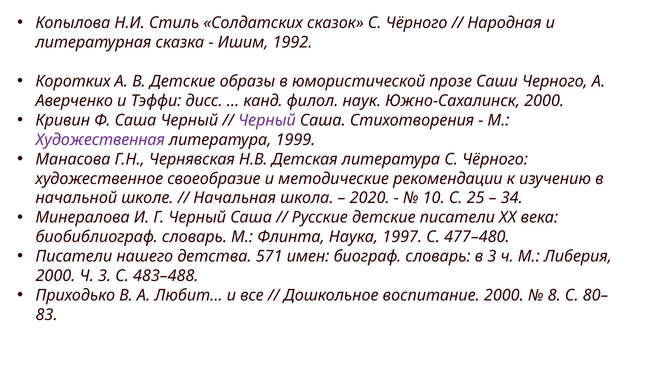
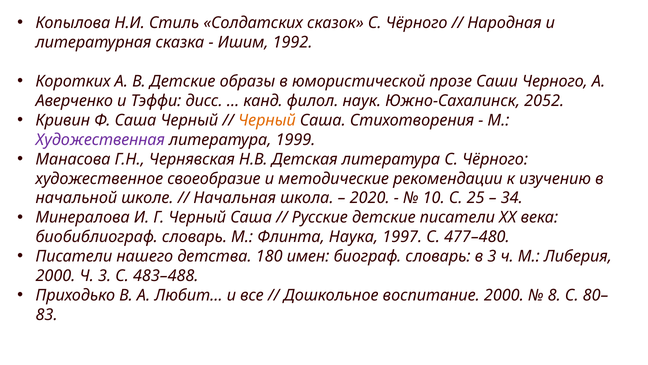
Южно-Сахалинск 2000: 2000 -> 2052 (544, 101)
Черный colour: purple -> orange (267, 120)
571: 571 -> 180 (269, 256)
